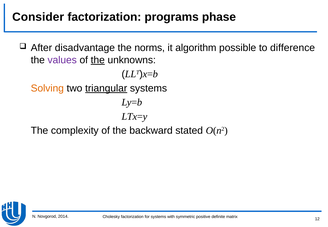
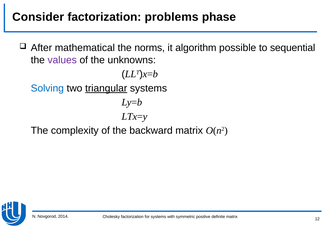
programs: programs -> problems (172, 17)
disadvantage: disadvantage -> mathematical (85, 48)
difference: difference -> sequential (293, 48)
the underline: present -> none (98, 60)
Solving colour: orange -> blue (47, 88)
backward stated: stated -> matrix (189, 131)
